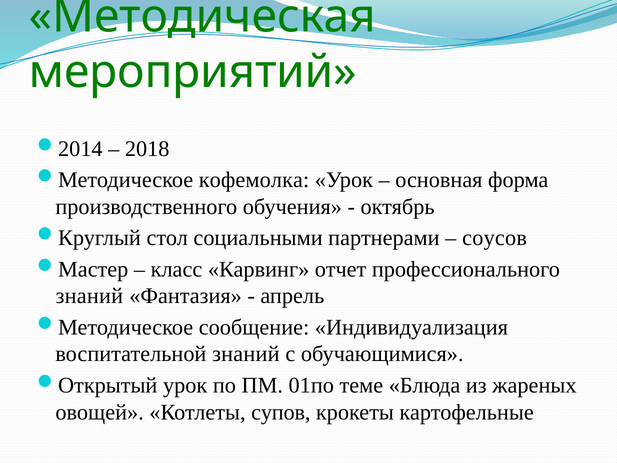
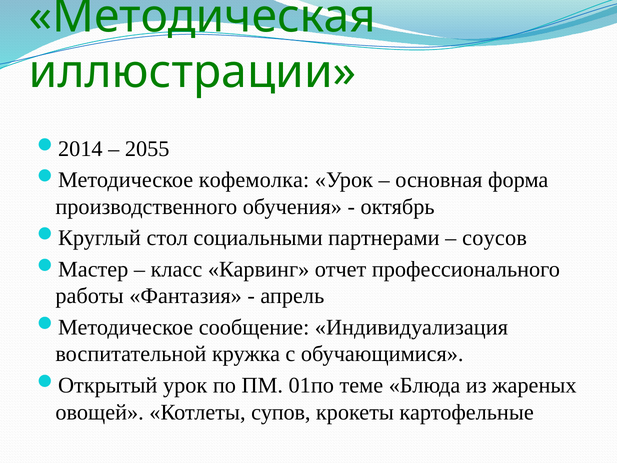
мероприятий: мероприятий -> иллюстрации (193, 72)
2018: 2018 -> 2055 (147, 149)
знаний: знаний -> работы (90, 296)
воспитательной знаний: знаний -> кружка (246, 354)
